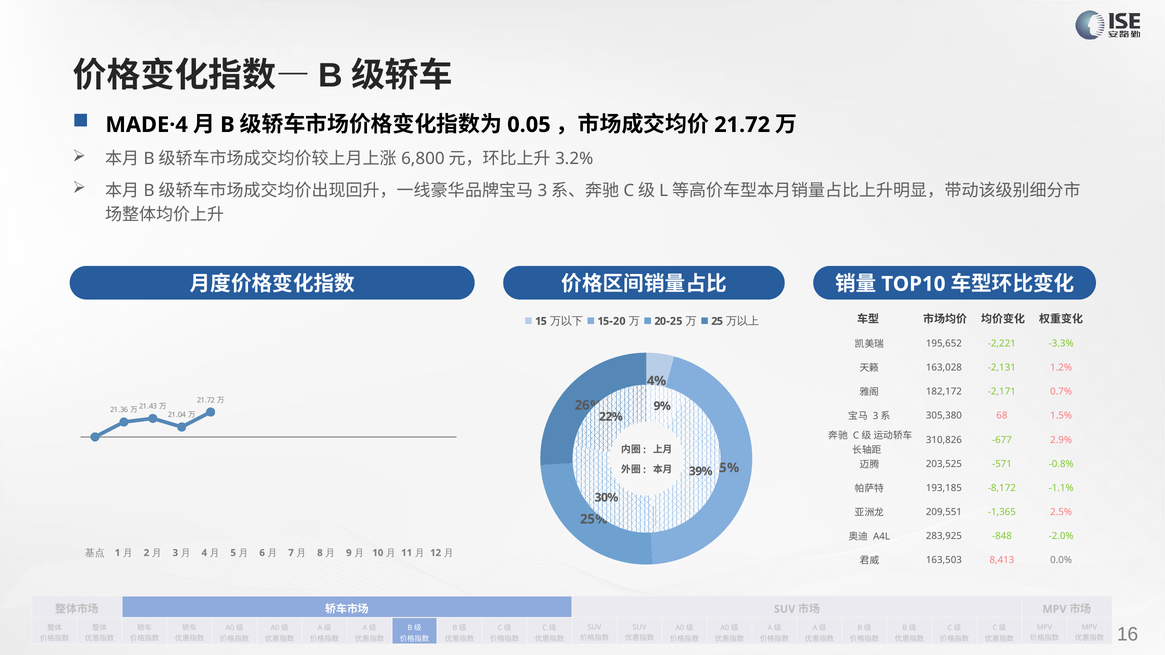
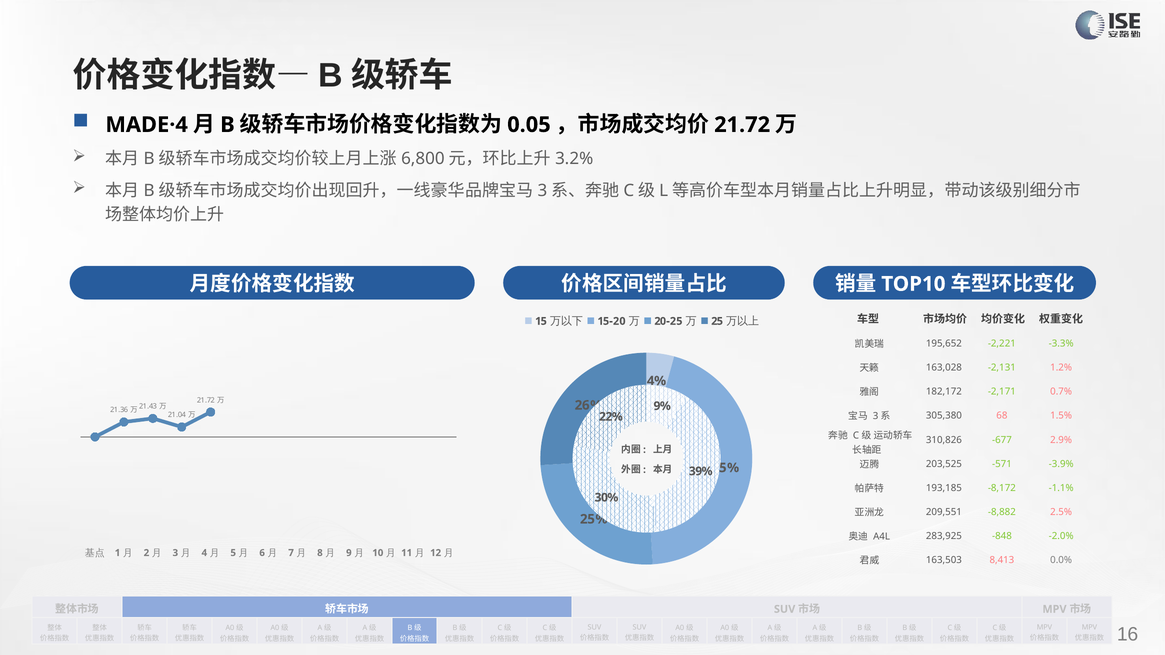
-0.8%: -0.8% -> -3.9% (1061, 464)
-1,365: -1,365 -> -8,882 (1002, 512)
